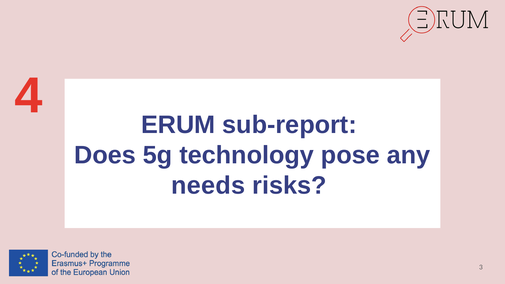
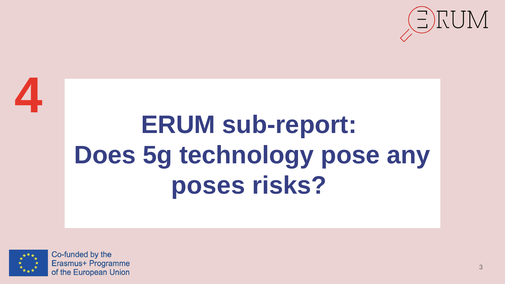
needs: needs -> poses (208, 186)
